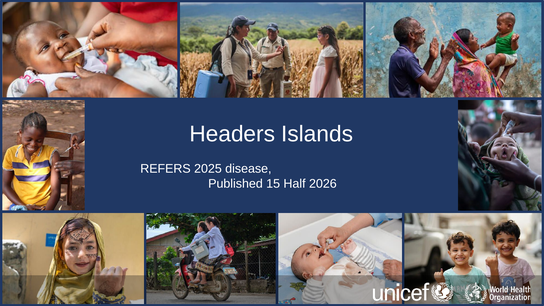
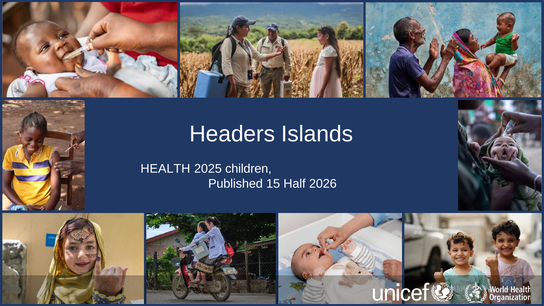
REFERS: REFERS -> HEALTH (165, 169)
disease: disease -> children (248, 169)
